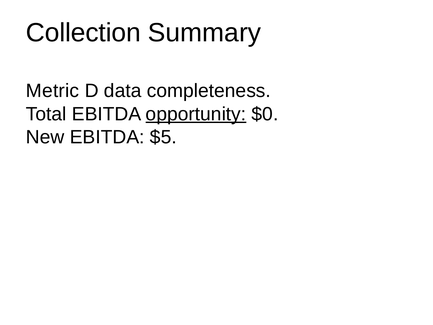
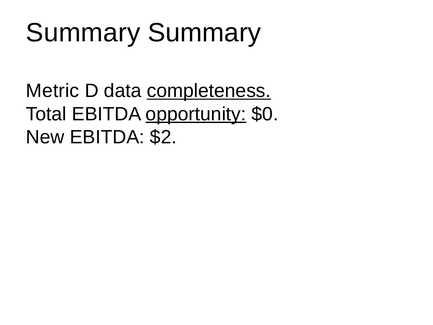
Collection: Collection -> Summary (83, 33)
completeness underline: none -> present (209, 91)
$5: $5 -> $2 (163, 137)
